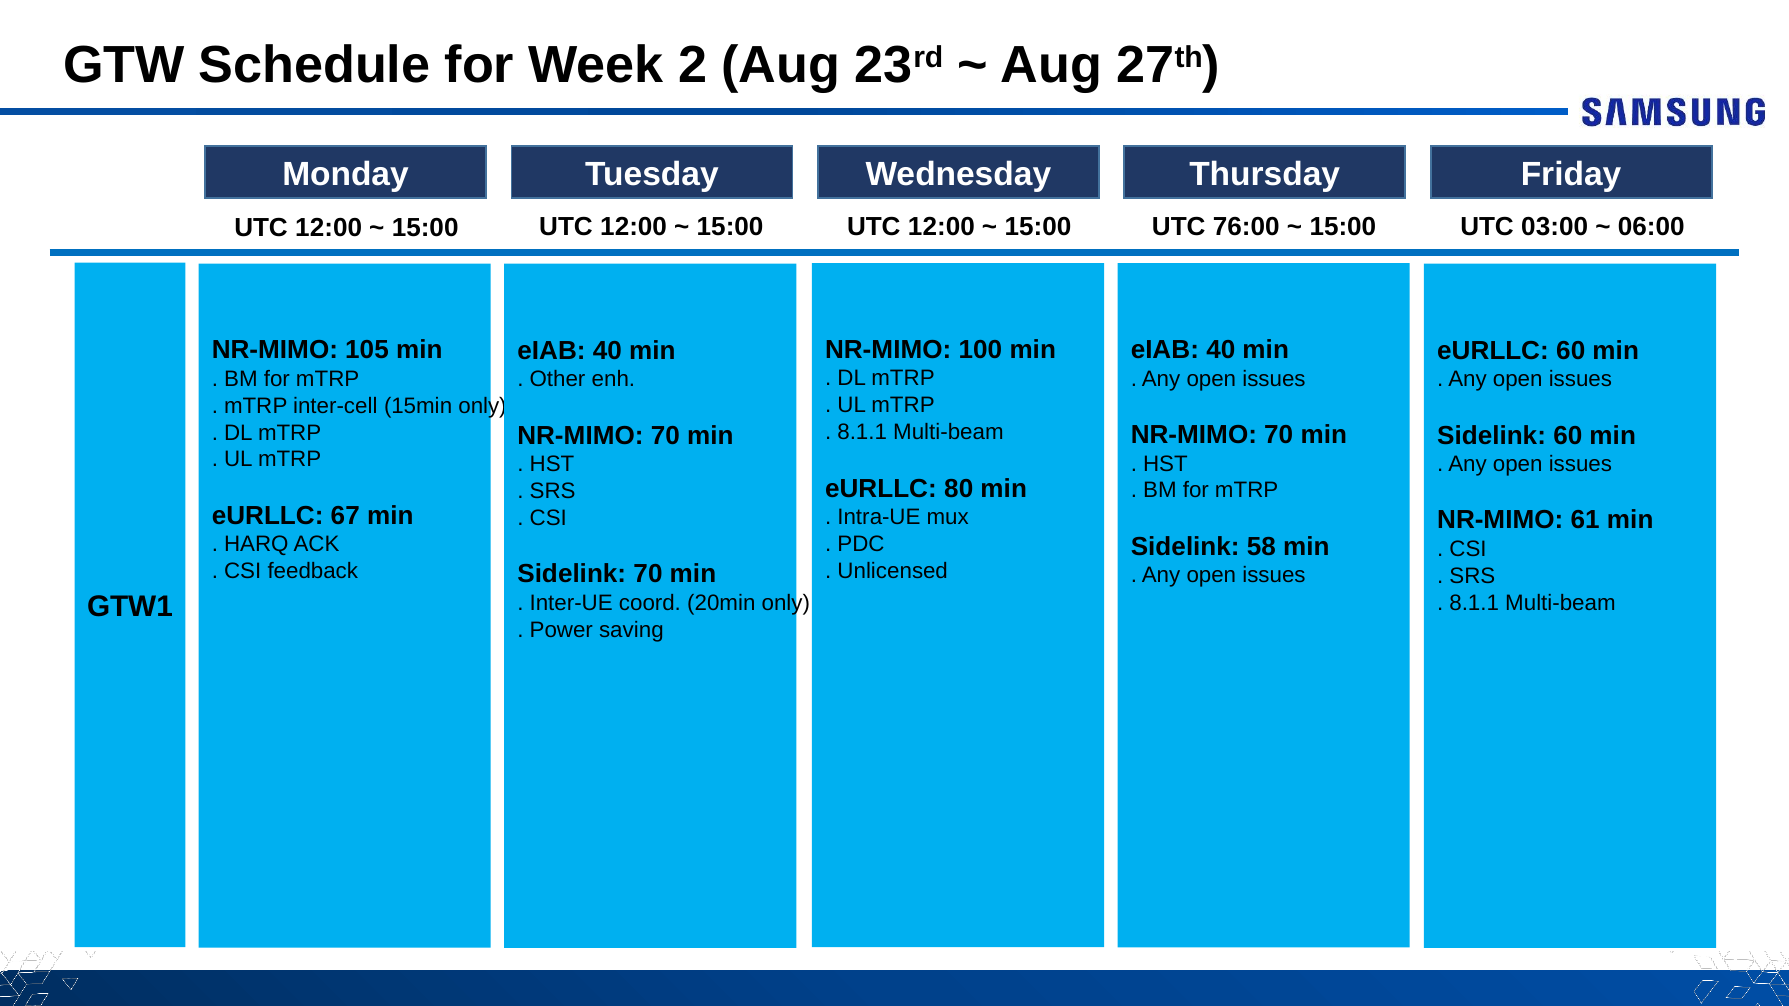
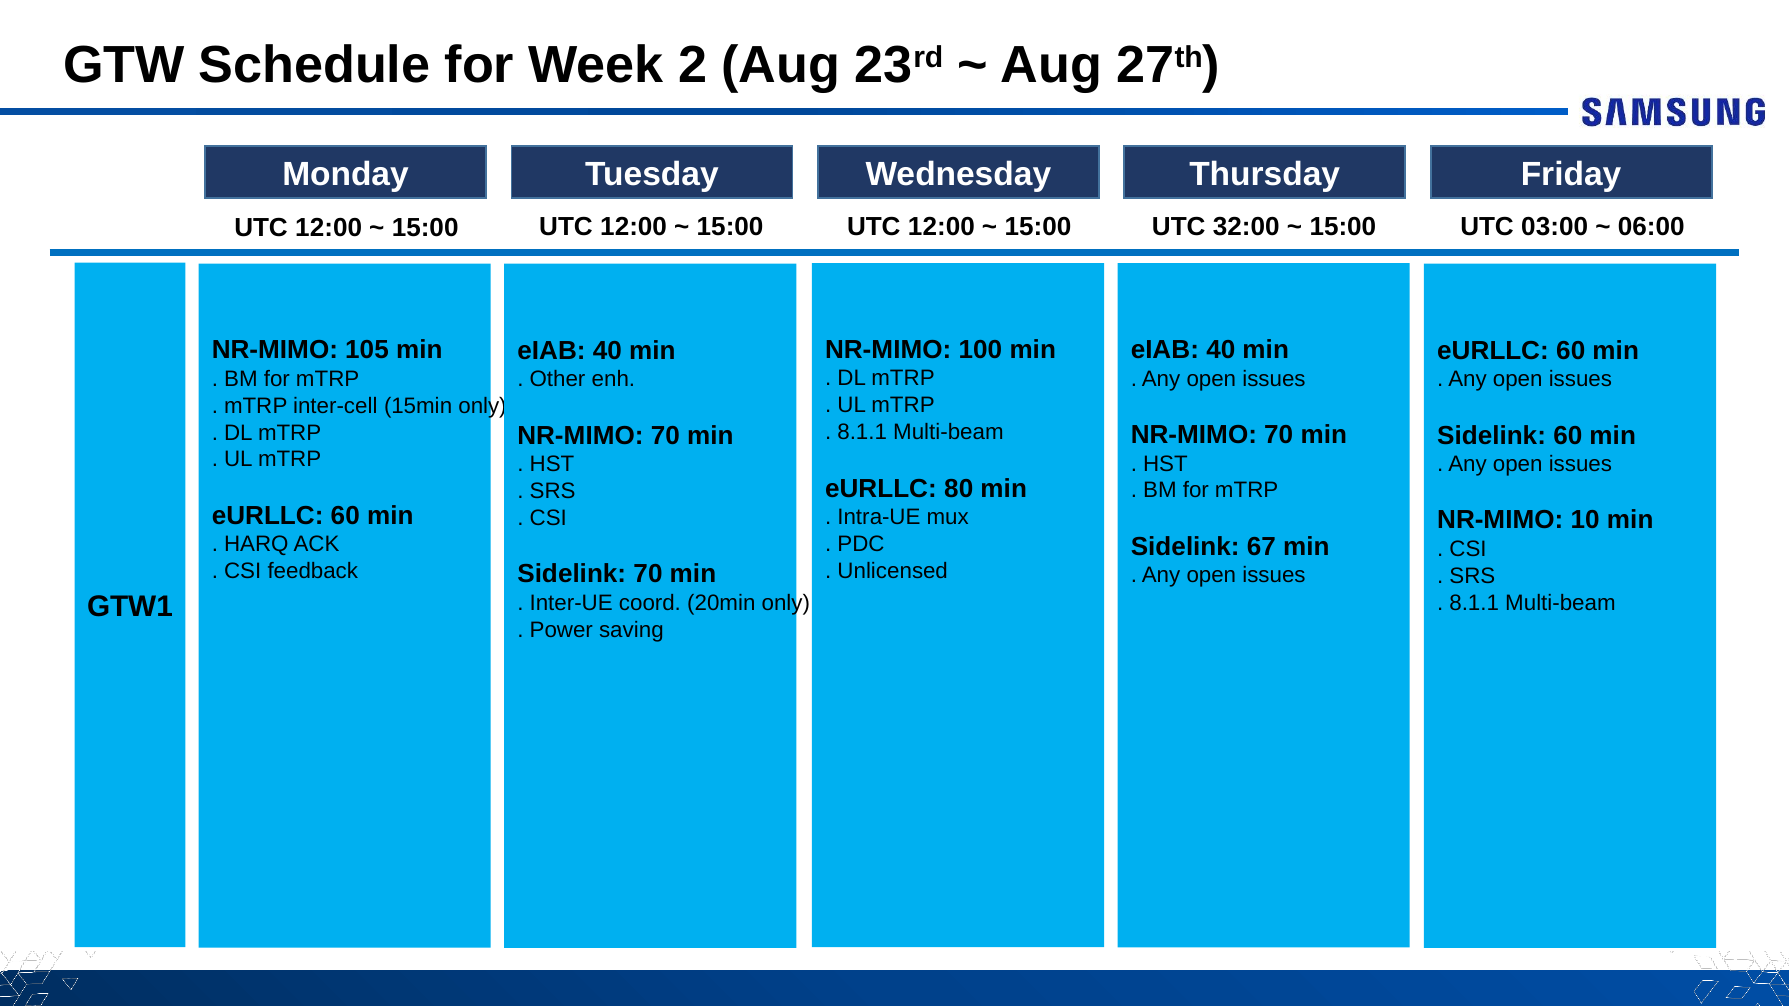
76:00: 76:00 -> 32:00 (1246, 227)
67: 67 -> 60 (345, 516)
61: 61 -> 10 (1585, 521)
58: 58 -> 67 (1261, 547)
